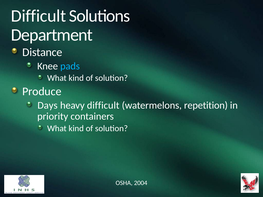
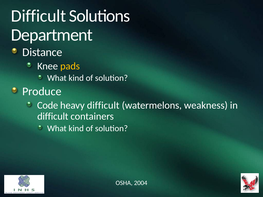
pads colour: light blue -> yellow (70, 66)
Days: Days -> Code (48, 105)
repetition: repetition -> weakness (206, 105)
priority: priority -> difficult (53, 116)
